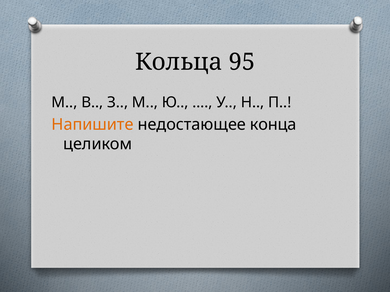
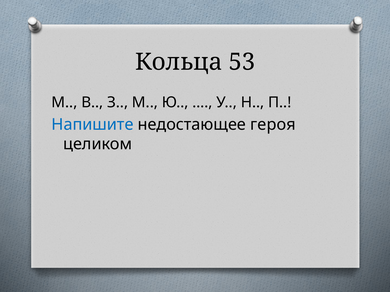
95: 95 -> 53 (242, 62)
Напишите colour: orange -> blue (92, 125)
конца: конца -> героя (273, 125)
